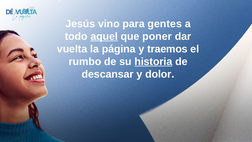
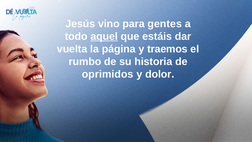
poner: poner -> estáis (157, 36)
historia underline: present -> none (153, 62)
descansar: descansar -> oprimidos (108, 74)
